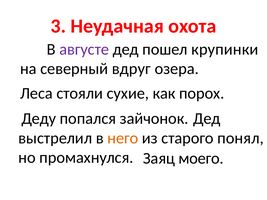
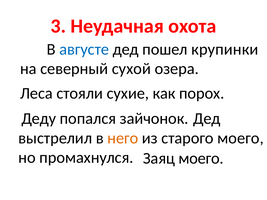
августе colour: purple -> blue (84, 49)
вдруг: вдруг -> сухой (131, 69)
старого понял: понял -> моего (240, 138)
